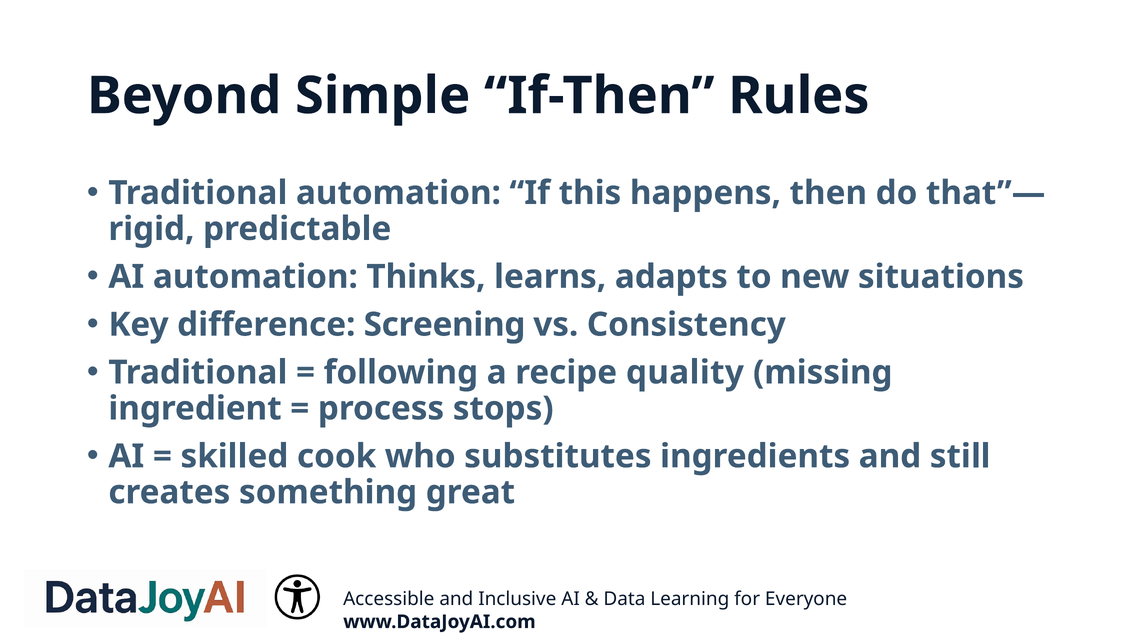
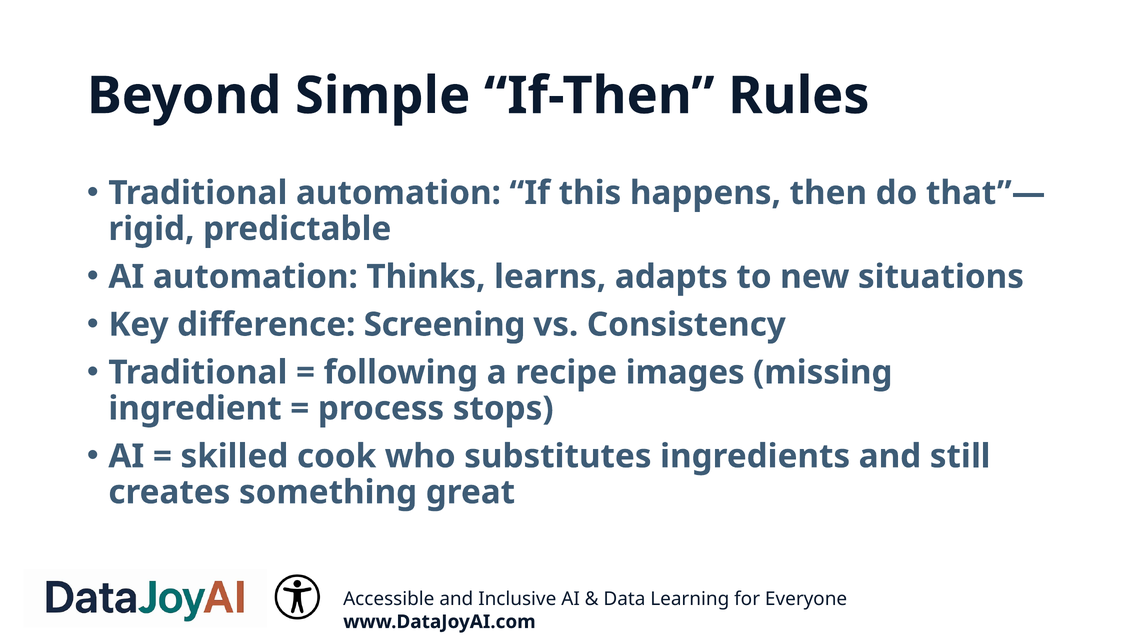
quality: quality -> images (685, 372)
